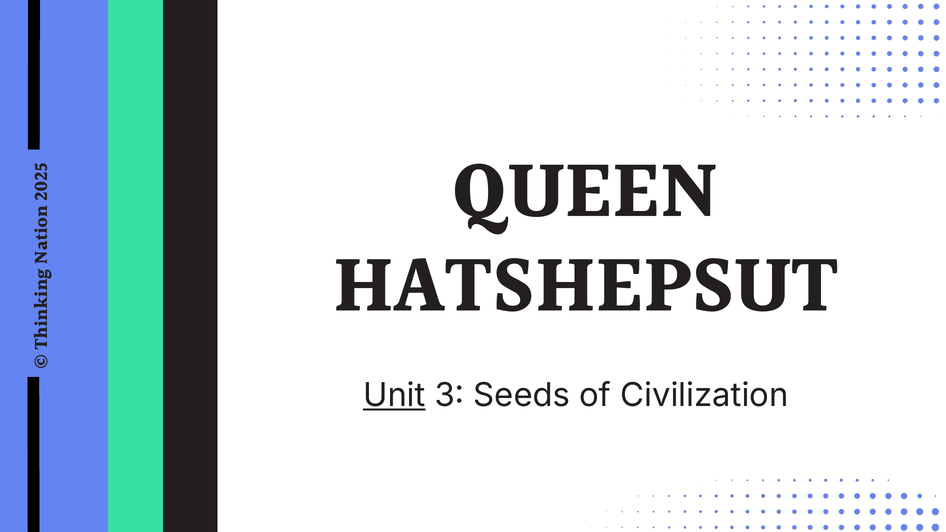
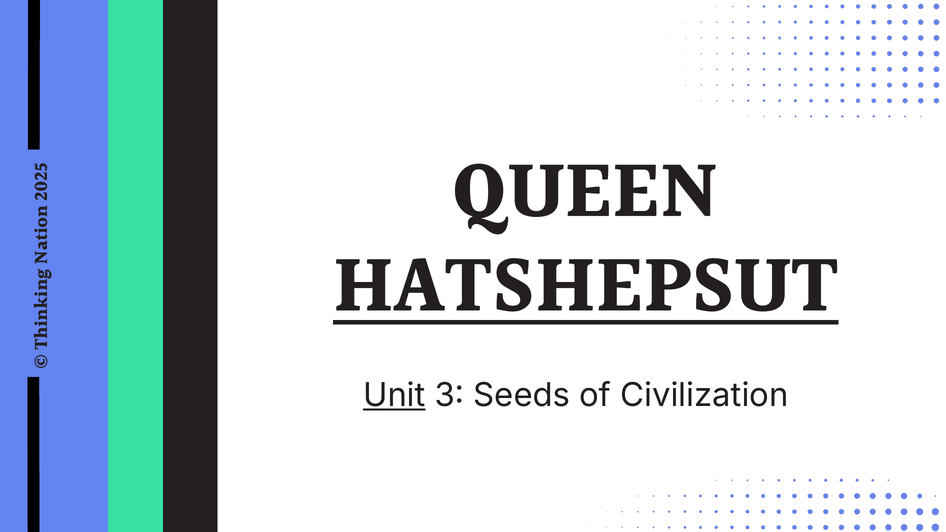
HATSHEPSUT underline: none -> present (586, 288)
